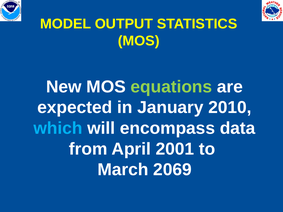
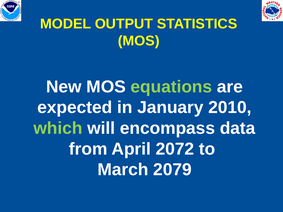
which colour: light blue -> light green (58, 128)
2001: 2001 -> 2072 (175, 149)
2069: 2069 -> 2079 (172, 170)
